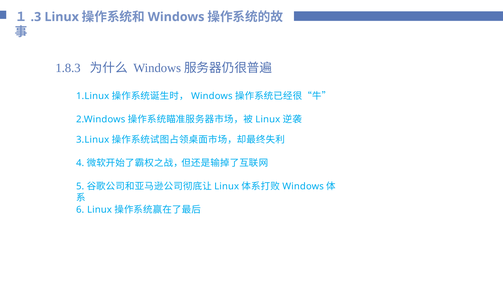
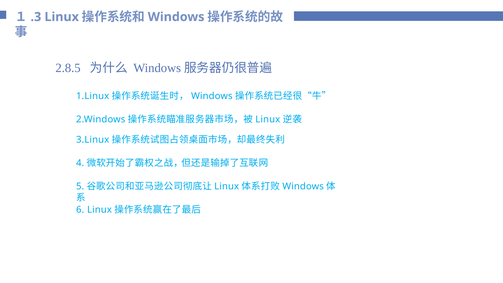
1.8.3: 1.8.3 -> 2.8.5 (68, 68)
